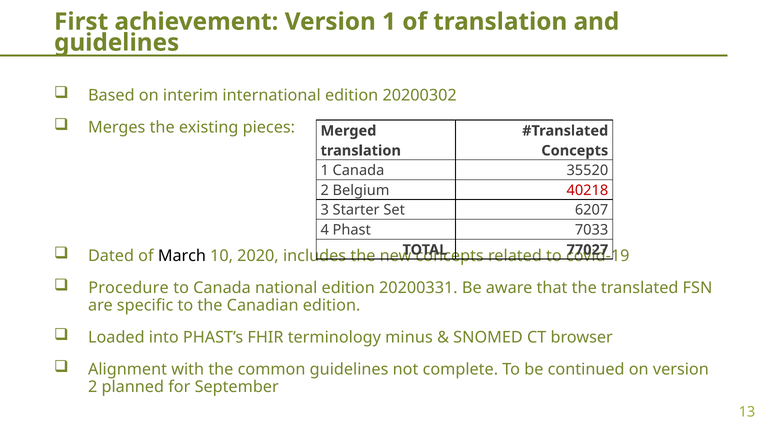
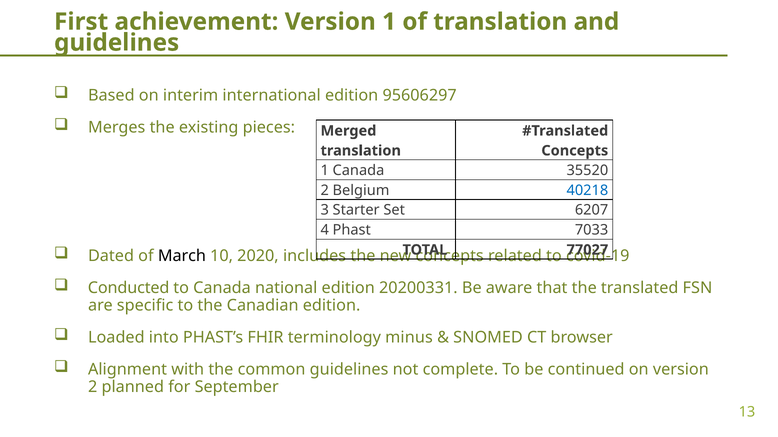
20200302: 20200302 -> 95606297 (420, 96)
40218 colour: red -> blue (587, 191)
Procedure: Procedure -> Conducted (129, 288)
